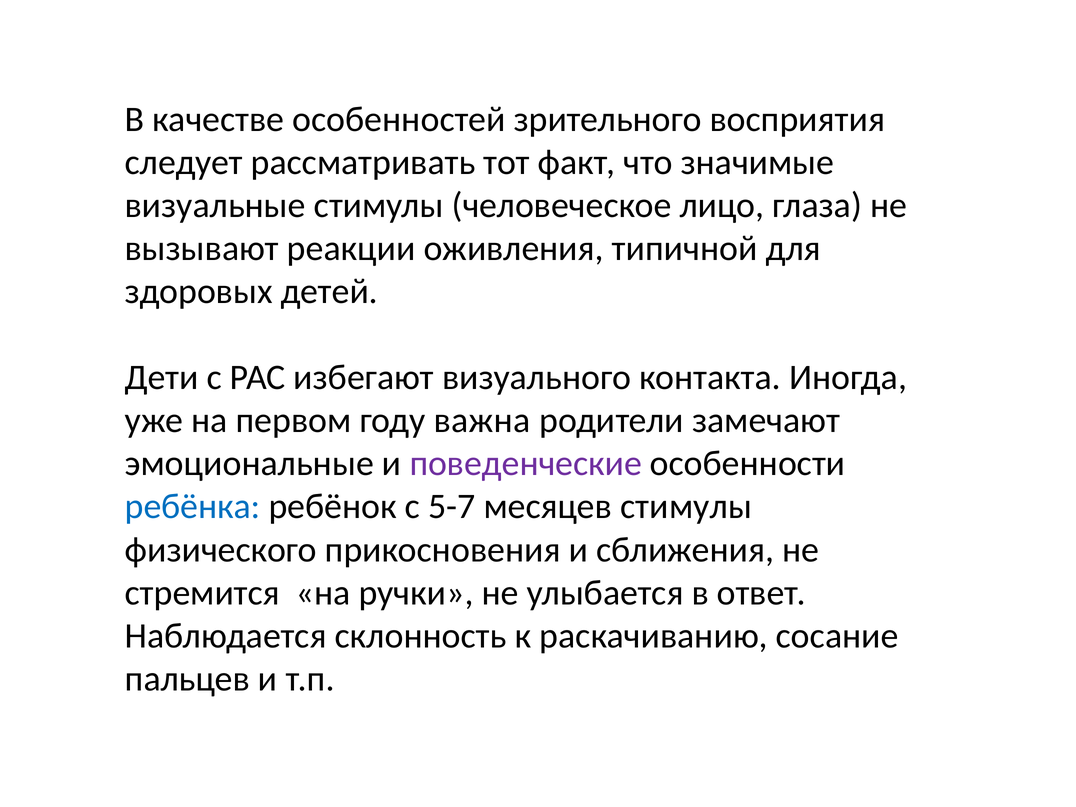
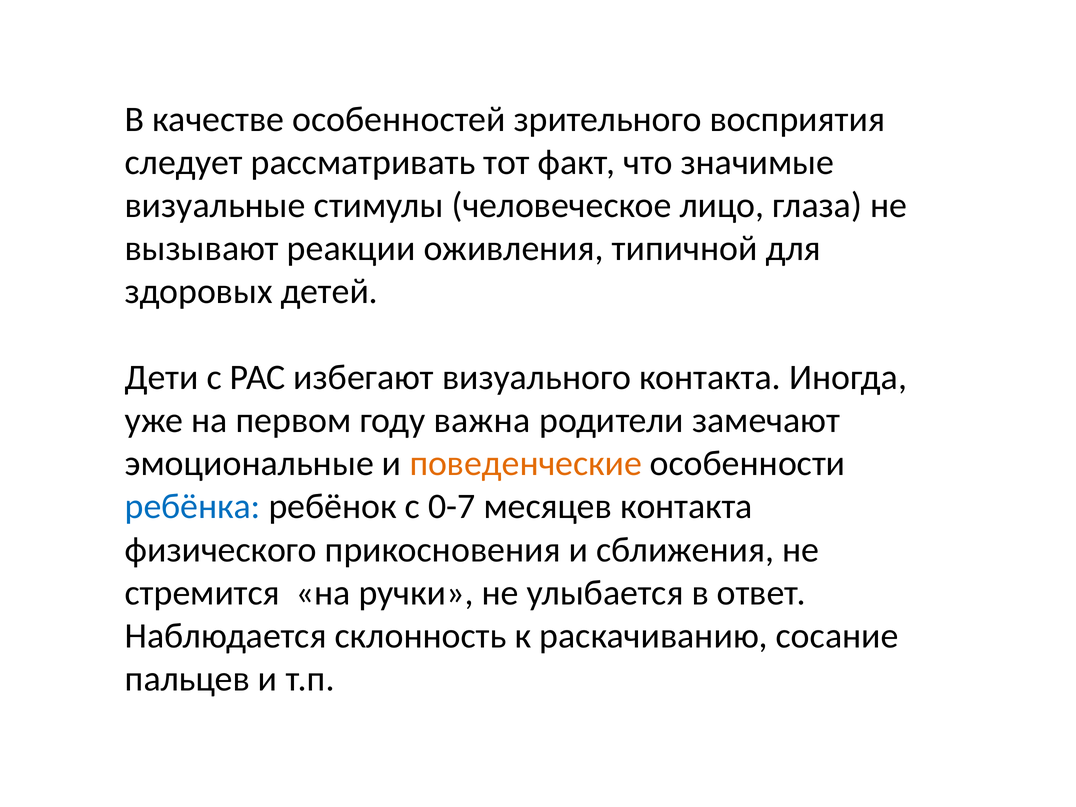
поведенческие colour: purple -> orange (526, 464)
5-7: 5-7 -> 0-7 (452, 507)
месяцев стимулы: стимулы -> контакта (686, 507)
